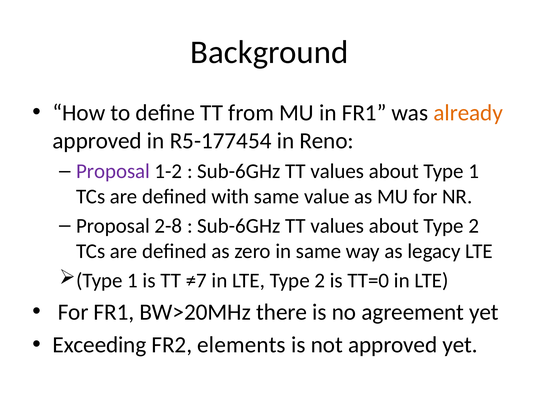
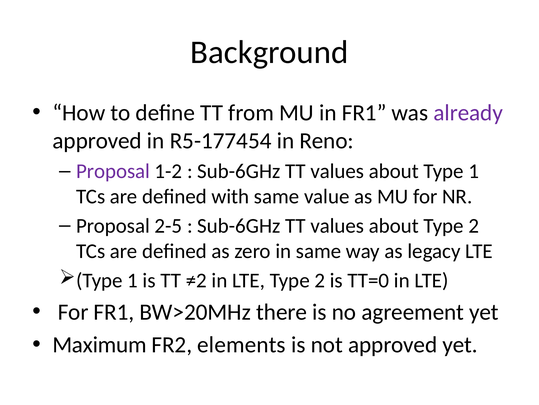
already colour: orange -> purple (468, 113)
2-8: 2-8 -> 2-5 (168, 226)
≠7: ≠7 -> ≠2 (196, 280)
Exceeding: Exceeding -> Maximum (99, 344)
